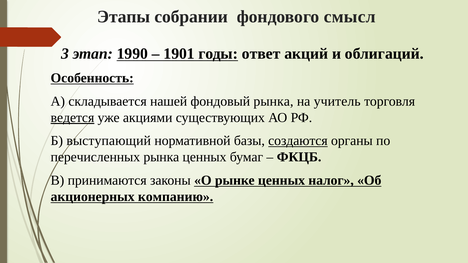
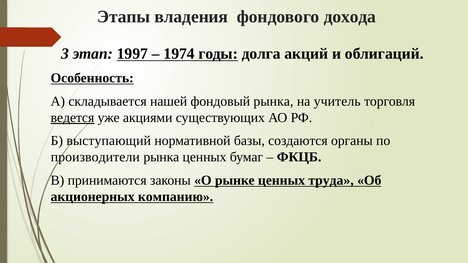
собрании: собрании -> владения (191, 17)
смысл: смысл -> дохода (350, 17)
1990: 1990 -> 1997 (132, 54)
1901: 1901 -> 1974 (179, 54)
ответ: ответ -> долга (261, 54)
создаются underline: present -> none (298, 141)
перечисленных: перечисленных -> производители (95, 157)
налог: налог -> труда (331, 181)
